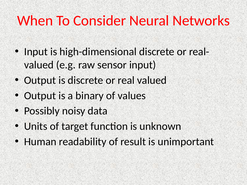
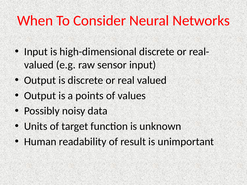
binary: binary -> points (90, 96)
